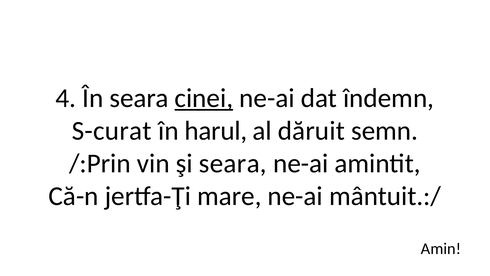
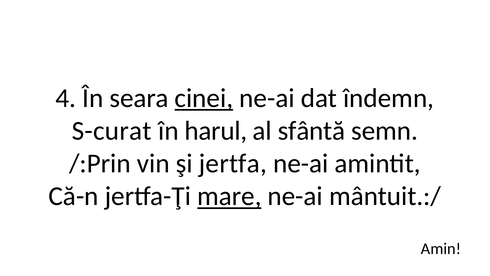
dăruit: dăruit -> sfântă (312, 131)
şi seara: seara -> jertfa (233, 163)
mare underline: none -> present (229, 196)
